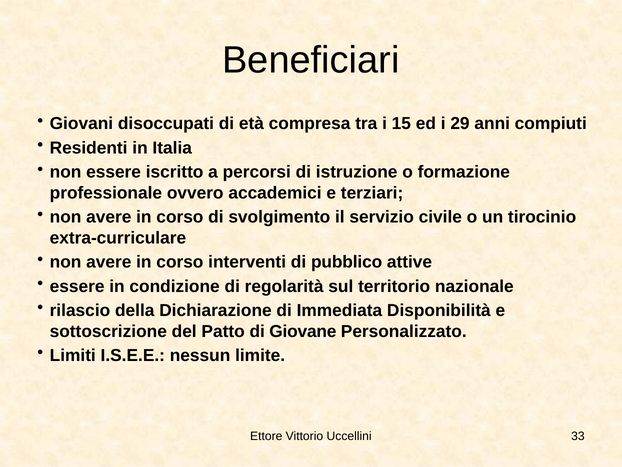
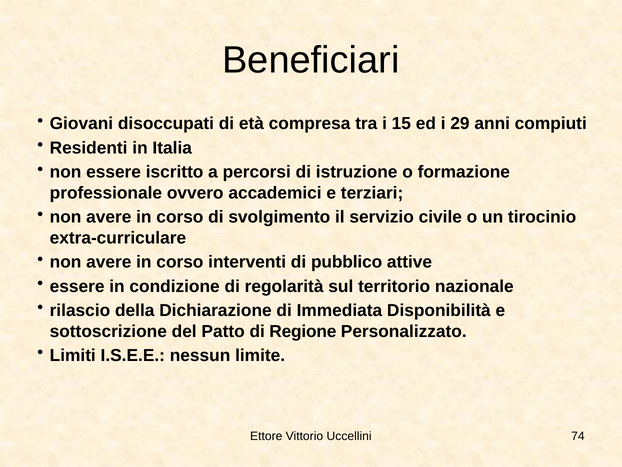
Giovane: Giovane -> Regione (303, 331)
33: 33 -> 74 (578, 436)
